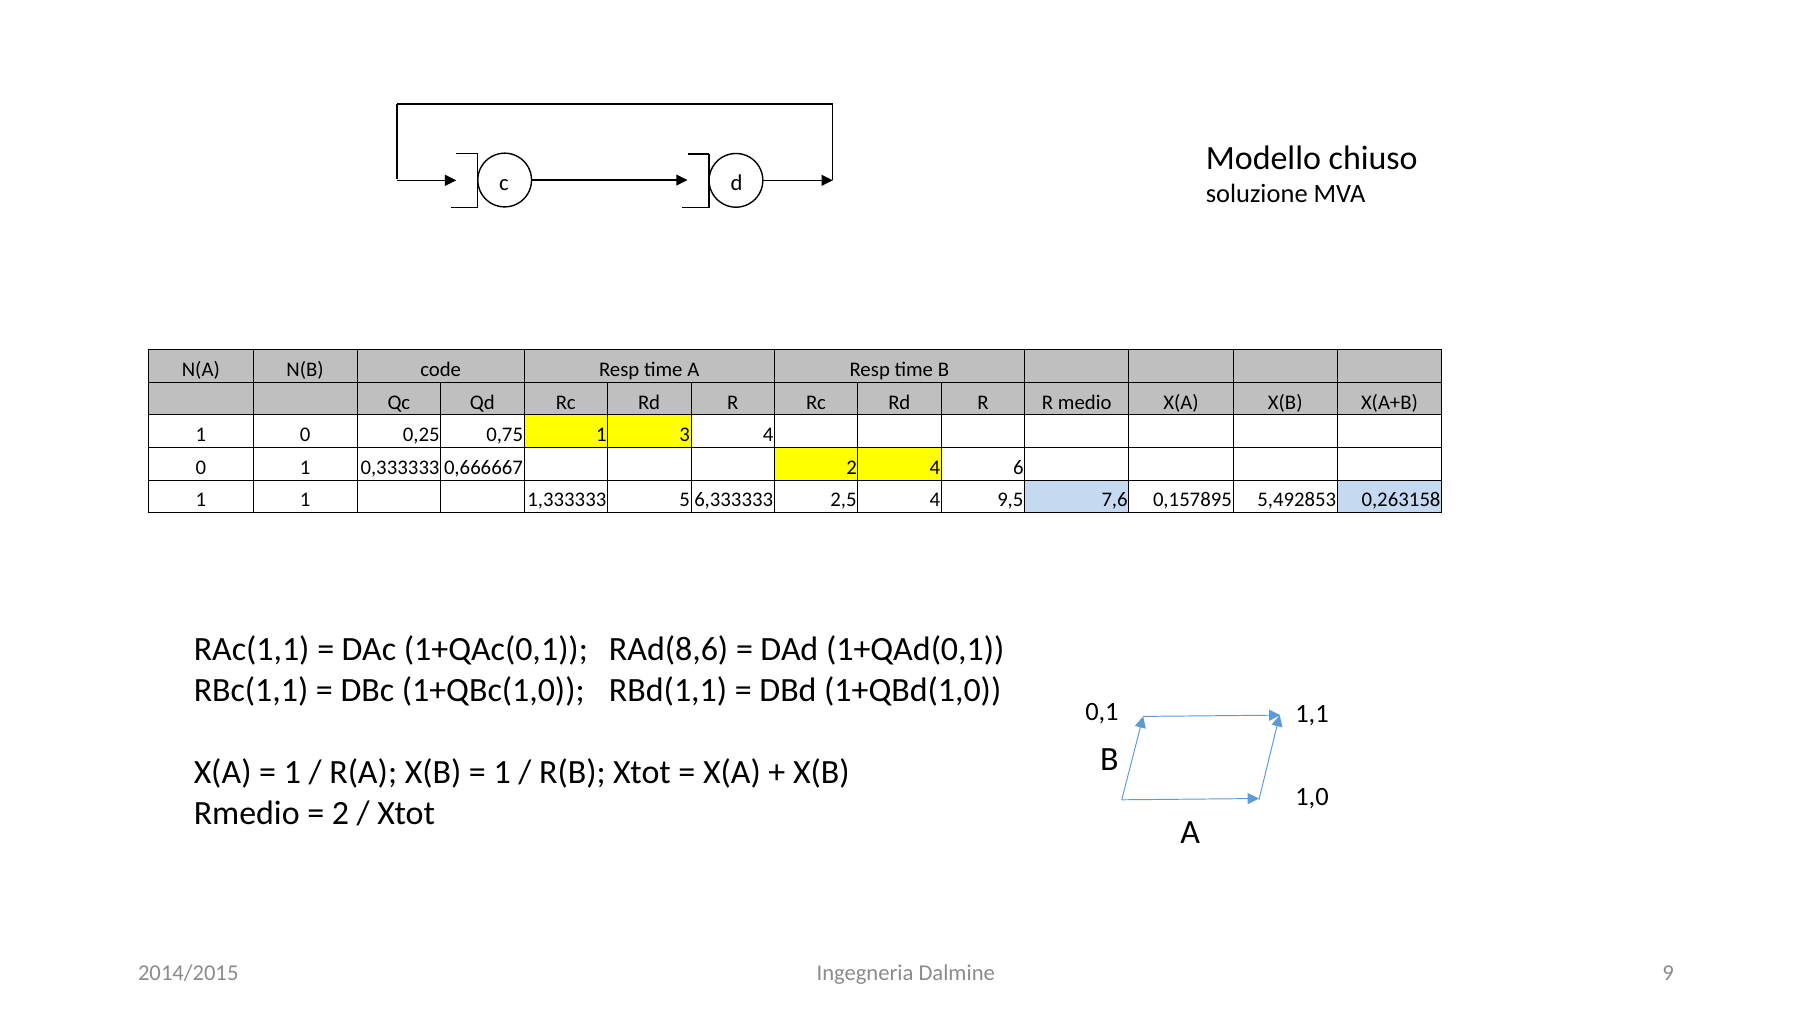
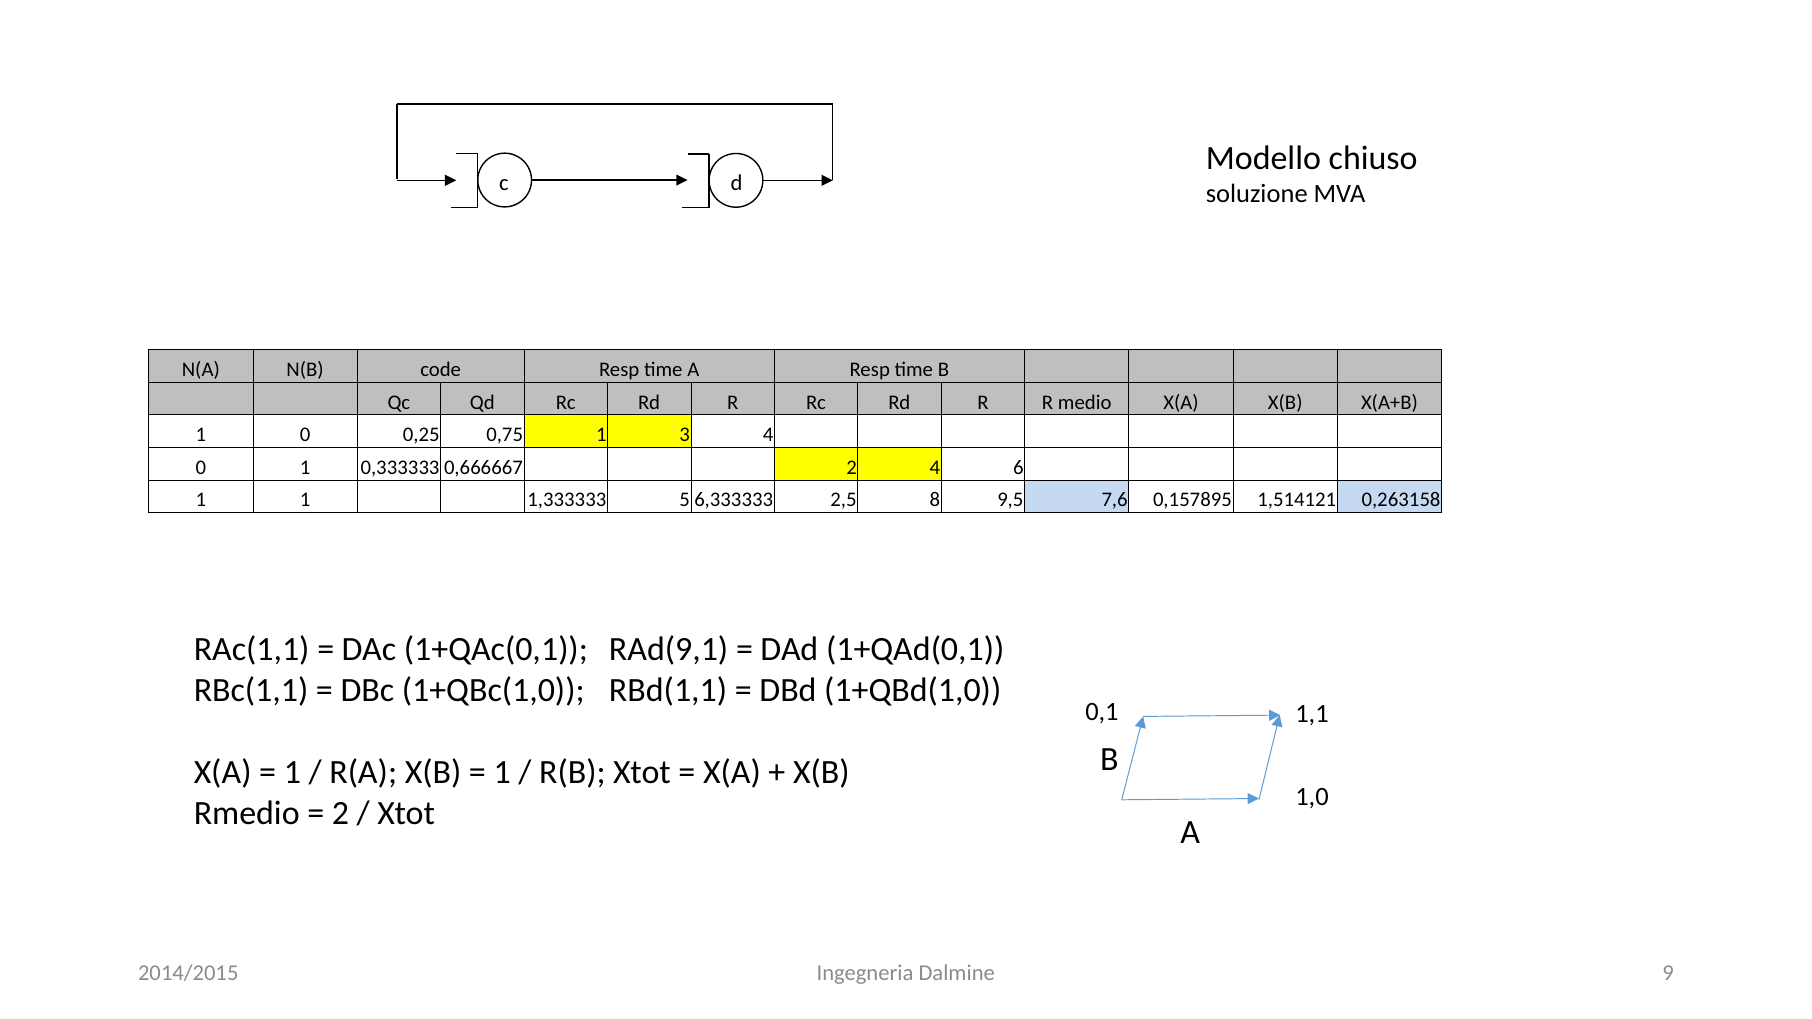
2,5 4: 4 -> 8 (935, 500)
5,492853: 5,492853 -> 1,514121 (1297, 500)
RAd(8,6: RAd(8,6 -> RAd(9,1 (669, 650)
